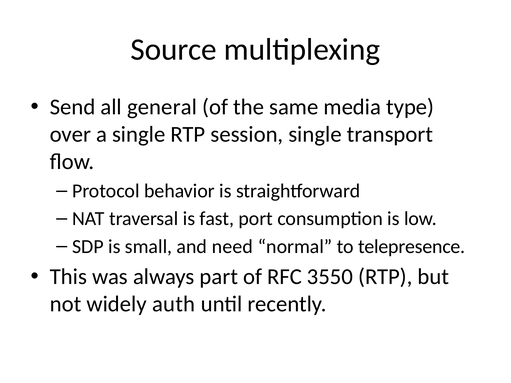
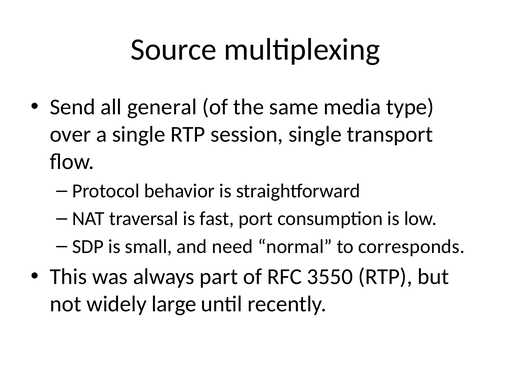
telepresence: telepresence -> corresponds (411, 247)
auth: auth -> large (174, 304)
